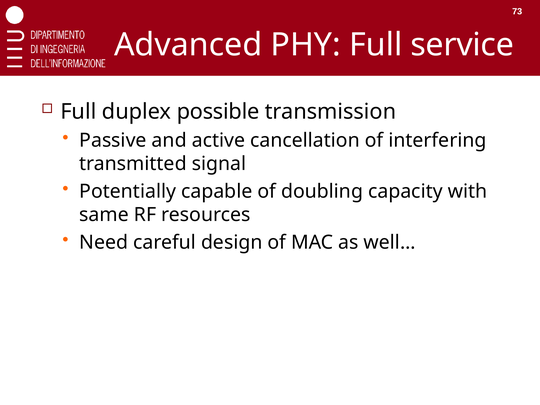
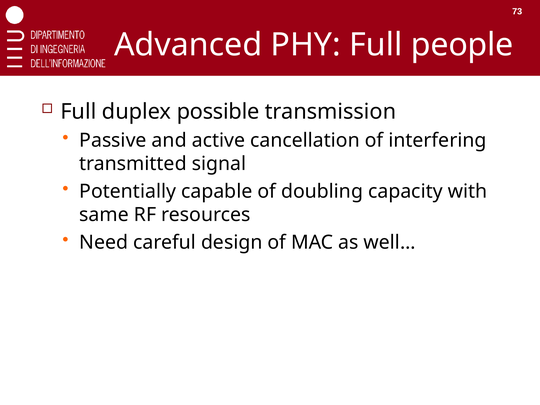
service: service -> people (462, 45)
